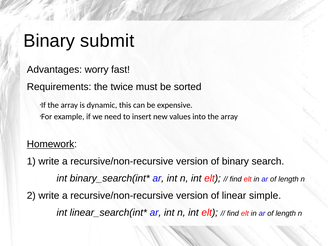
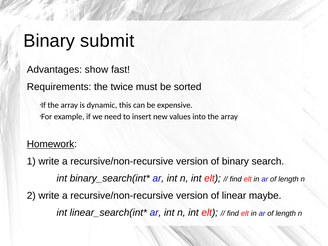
worry: worry -> show (97, 70)
simple: simple -> maybe (265, 196)
